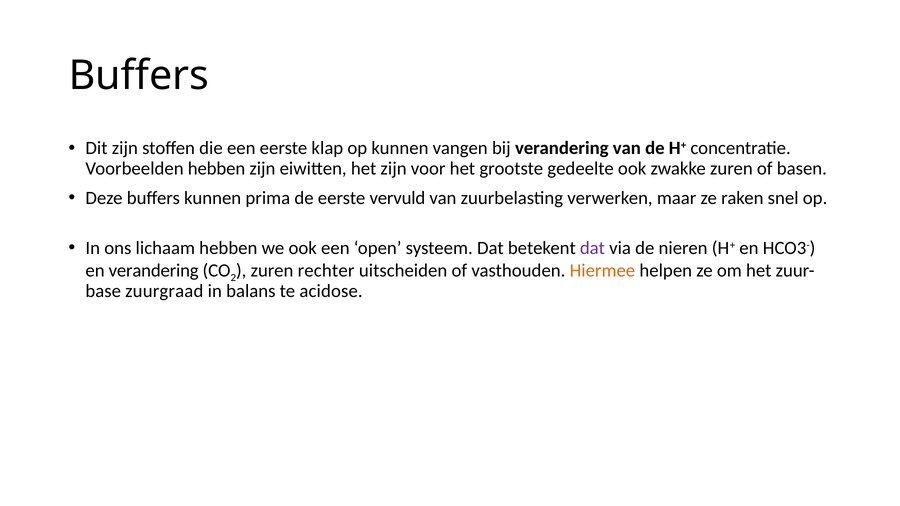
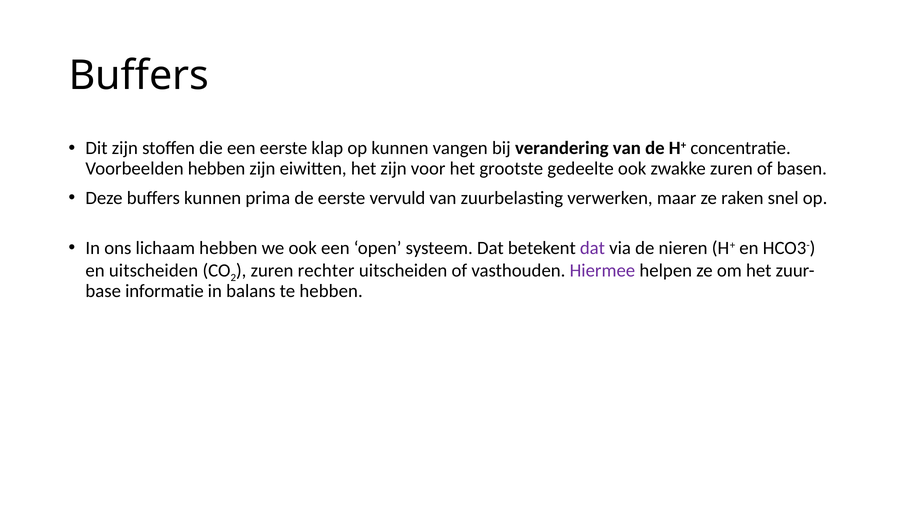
en verandering: verandering -> uitscheiden (154, 271)
Hiermee colour: orange -> purple (602, 271)
zuurgraad: zuurgraad -> informatie (164, 291)
te acidose: acidose -> hebben (331, 291)
